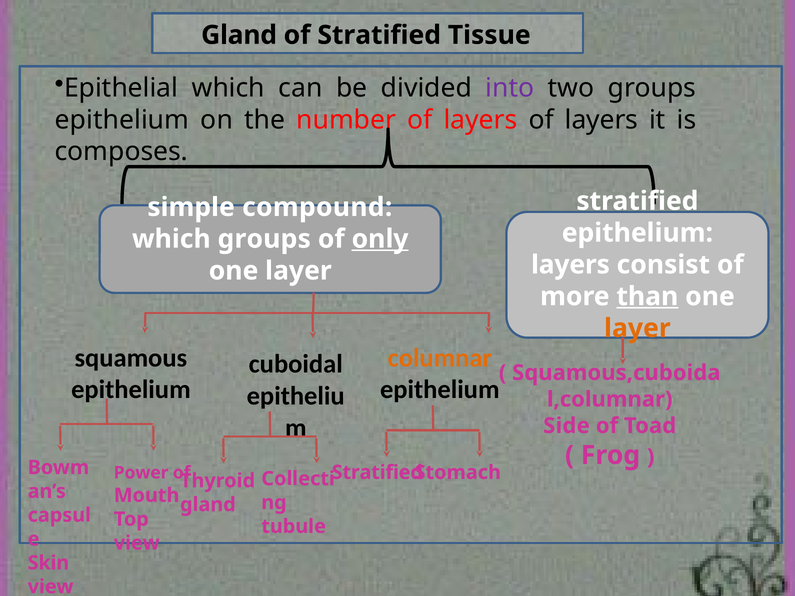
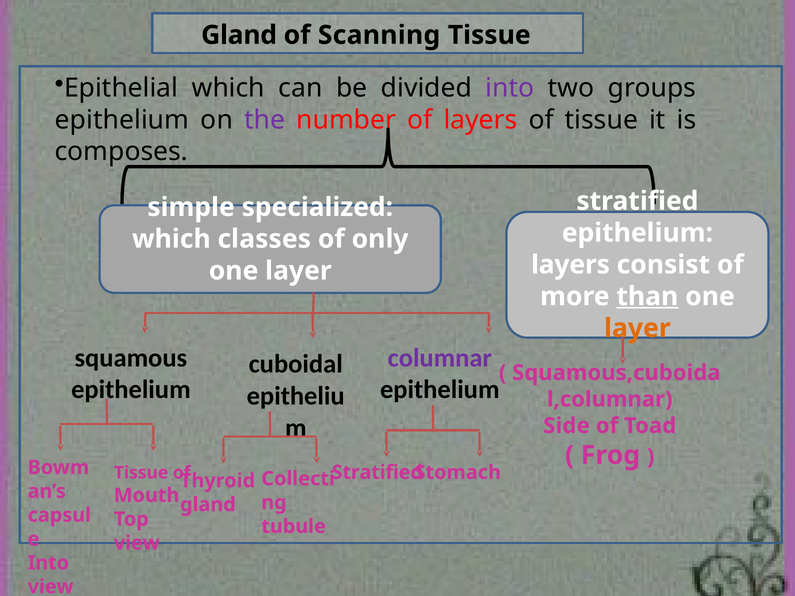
of Stratified: Stratified -> Scanning (379, 35)
the colour: black -> purple (265, 120)
layers of layers: layers -> tissue (601, 120)
compound: compound -> specialized (317, 207)
which groups: groups -> classes (264, 239)
only underline: present -> none (380, 239)
columnar colour: orange -> purple (440, 358)
Power: Power -> Tissue (141, 473)
Skin: Skin -> Into (48, 563)
